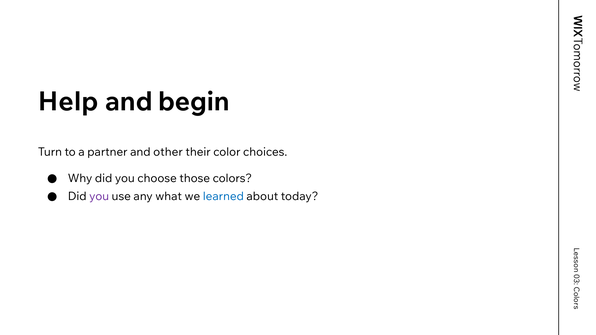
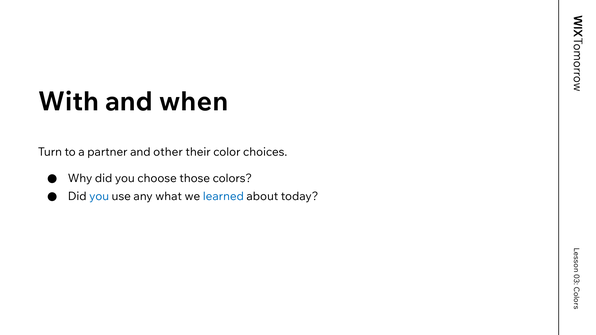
Help: Help -> With (68, 102)
begin: begin -> when (194, 102)
you colour: purple -> blue (99, 196)
